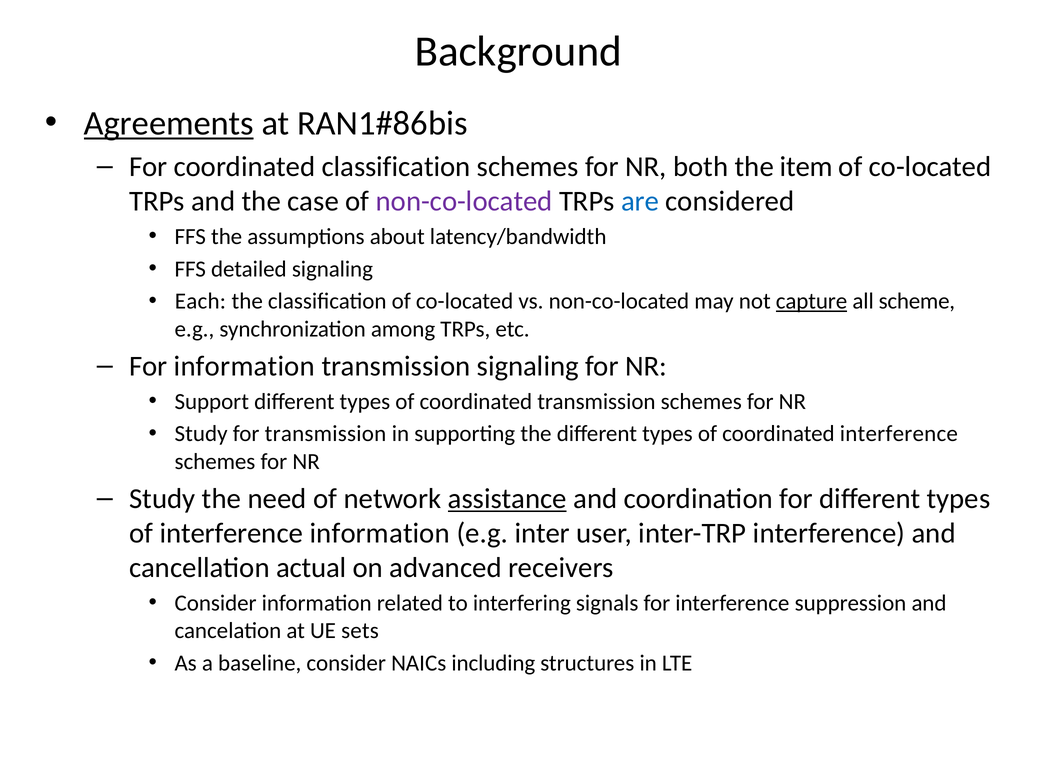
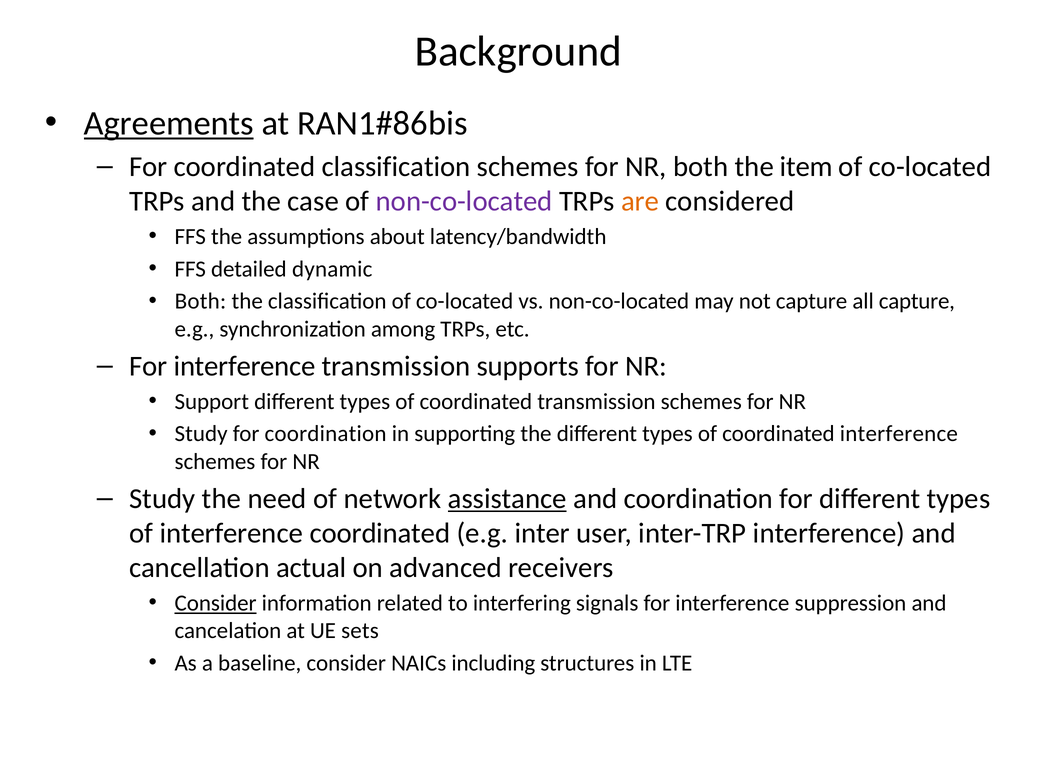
are colour: blue -> orange (640, 201)
detailed signaling: signaling -> dynamic (332, 269)
Each: Each -> Both (200, 301)
capture underline: present -> none (812, 301)
all scheme: scheme -> capture (917, 301)
information: information -> interference (245, 366)
transmission signaling: signaling -> supports (528, 366)
for transmission: transmission -> coordination (326, 434)
interference information: information -> coordinated (380, 533)
Consider underline: none -> present (216, 603)
